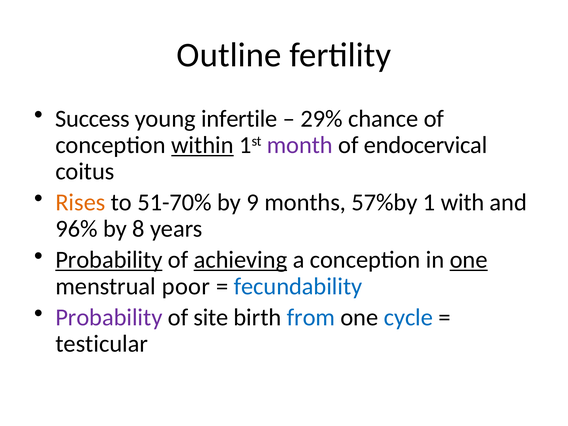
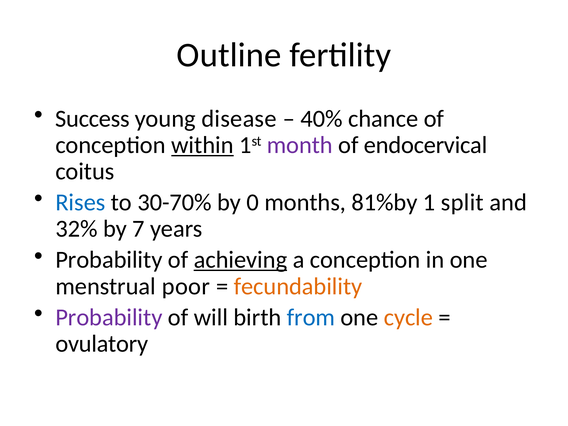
infertile: infertile -> disease (239, 119)
29%: 29% -> 40% (321, 119)
Rises colour: orange -> blue (80, 202)
51-70%: 51-70% -> 30-70% (175, 202)
9: 9 -> 0 (253, 202)
57%by: 57%by -> 81%by (385, 202)
with: with -> split (462, 202)
96%: 96% -> 32% (76, 229)
8: 8 -> 7 (138, 229)
Probability underline: present -> none (109, 260)
one underline: present -> none (469, 260)
fecundability colour: blue -> orange (298, 286)
site: site -> will (211, 317)
cycle colour: blue -> orange (408, 317)
testicular: testicular -> ovulatory (102, 344)
